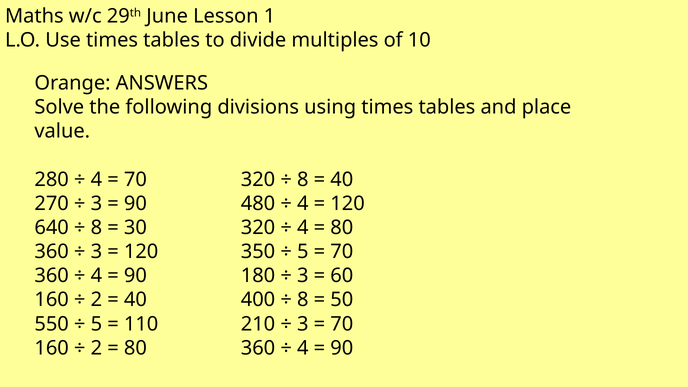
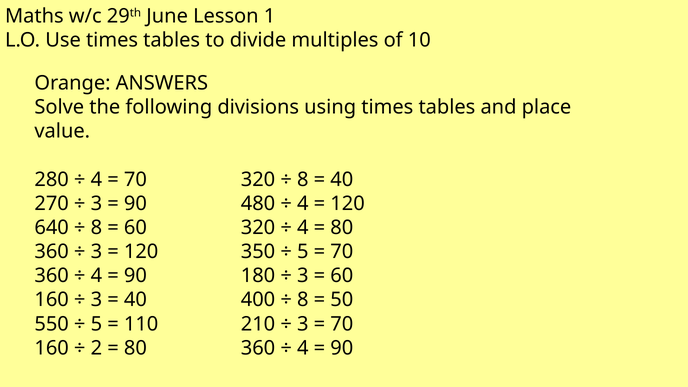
30: 30 -> 60 (135, 228)
2: 2 -> 3 (96, 300)
